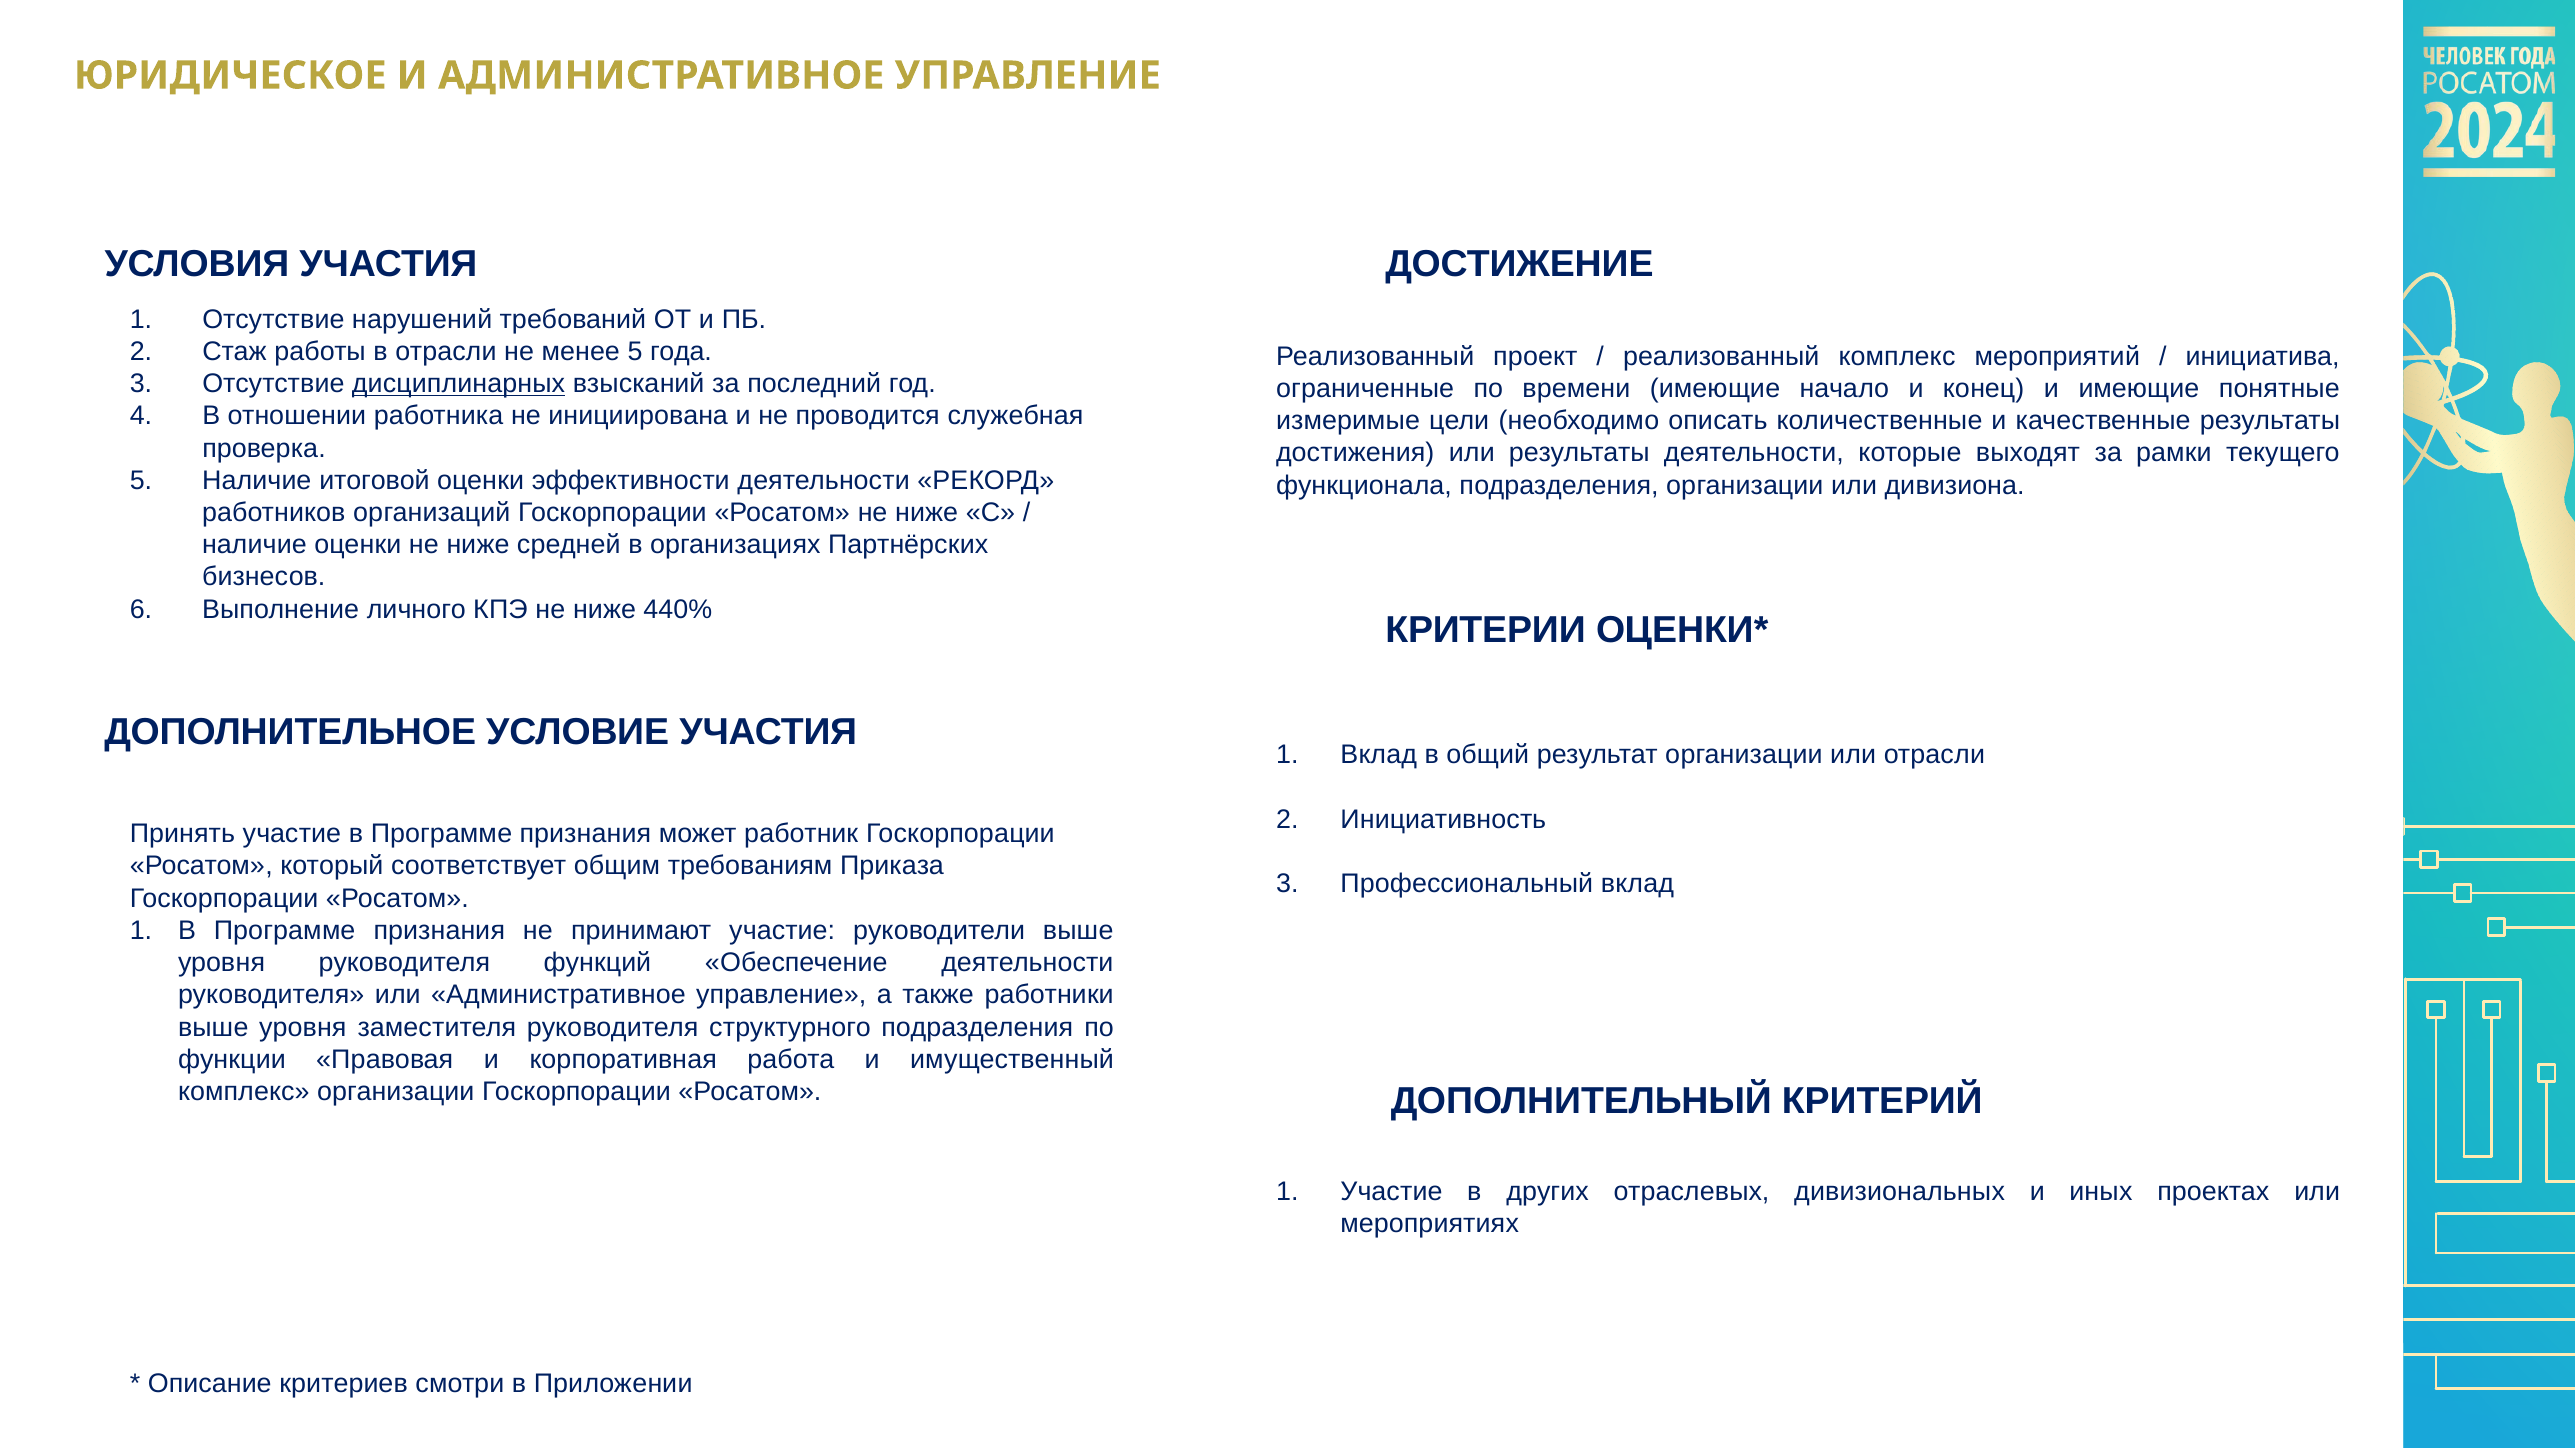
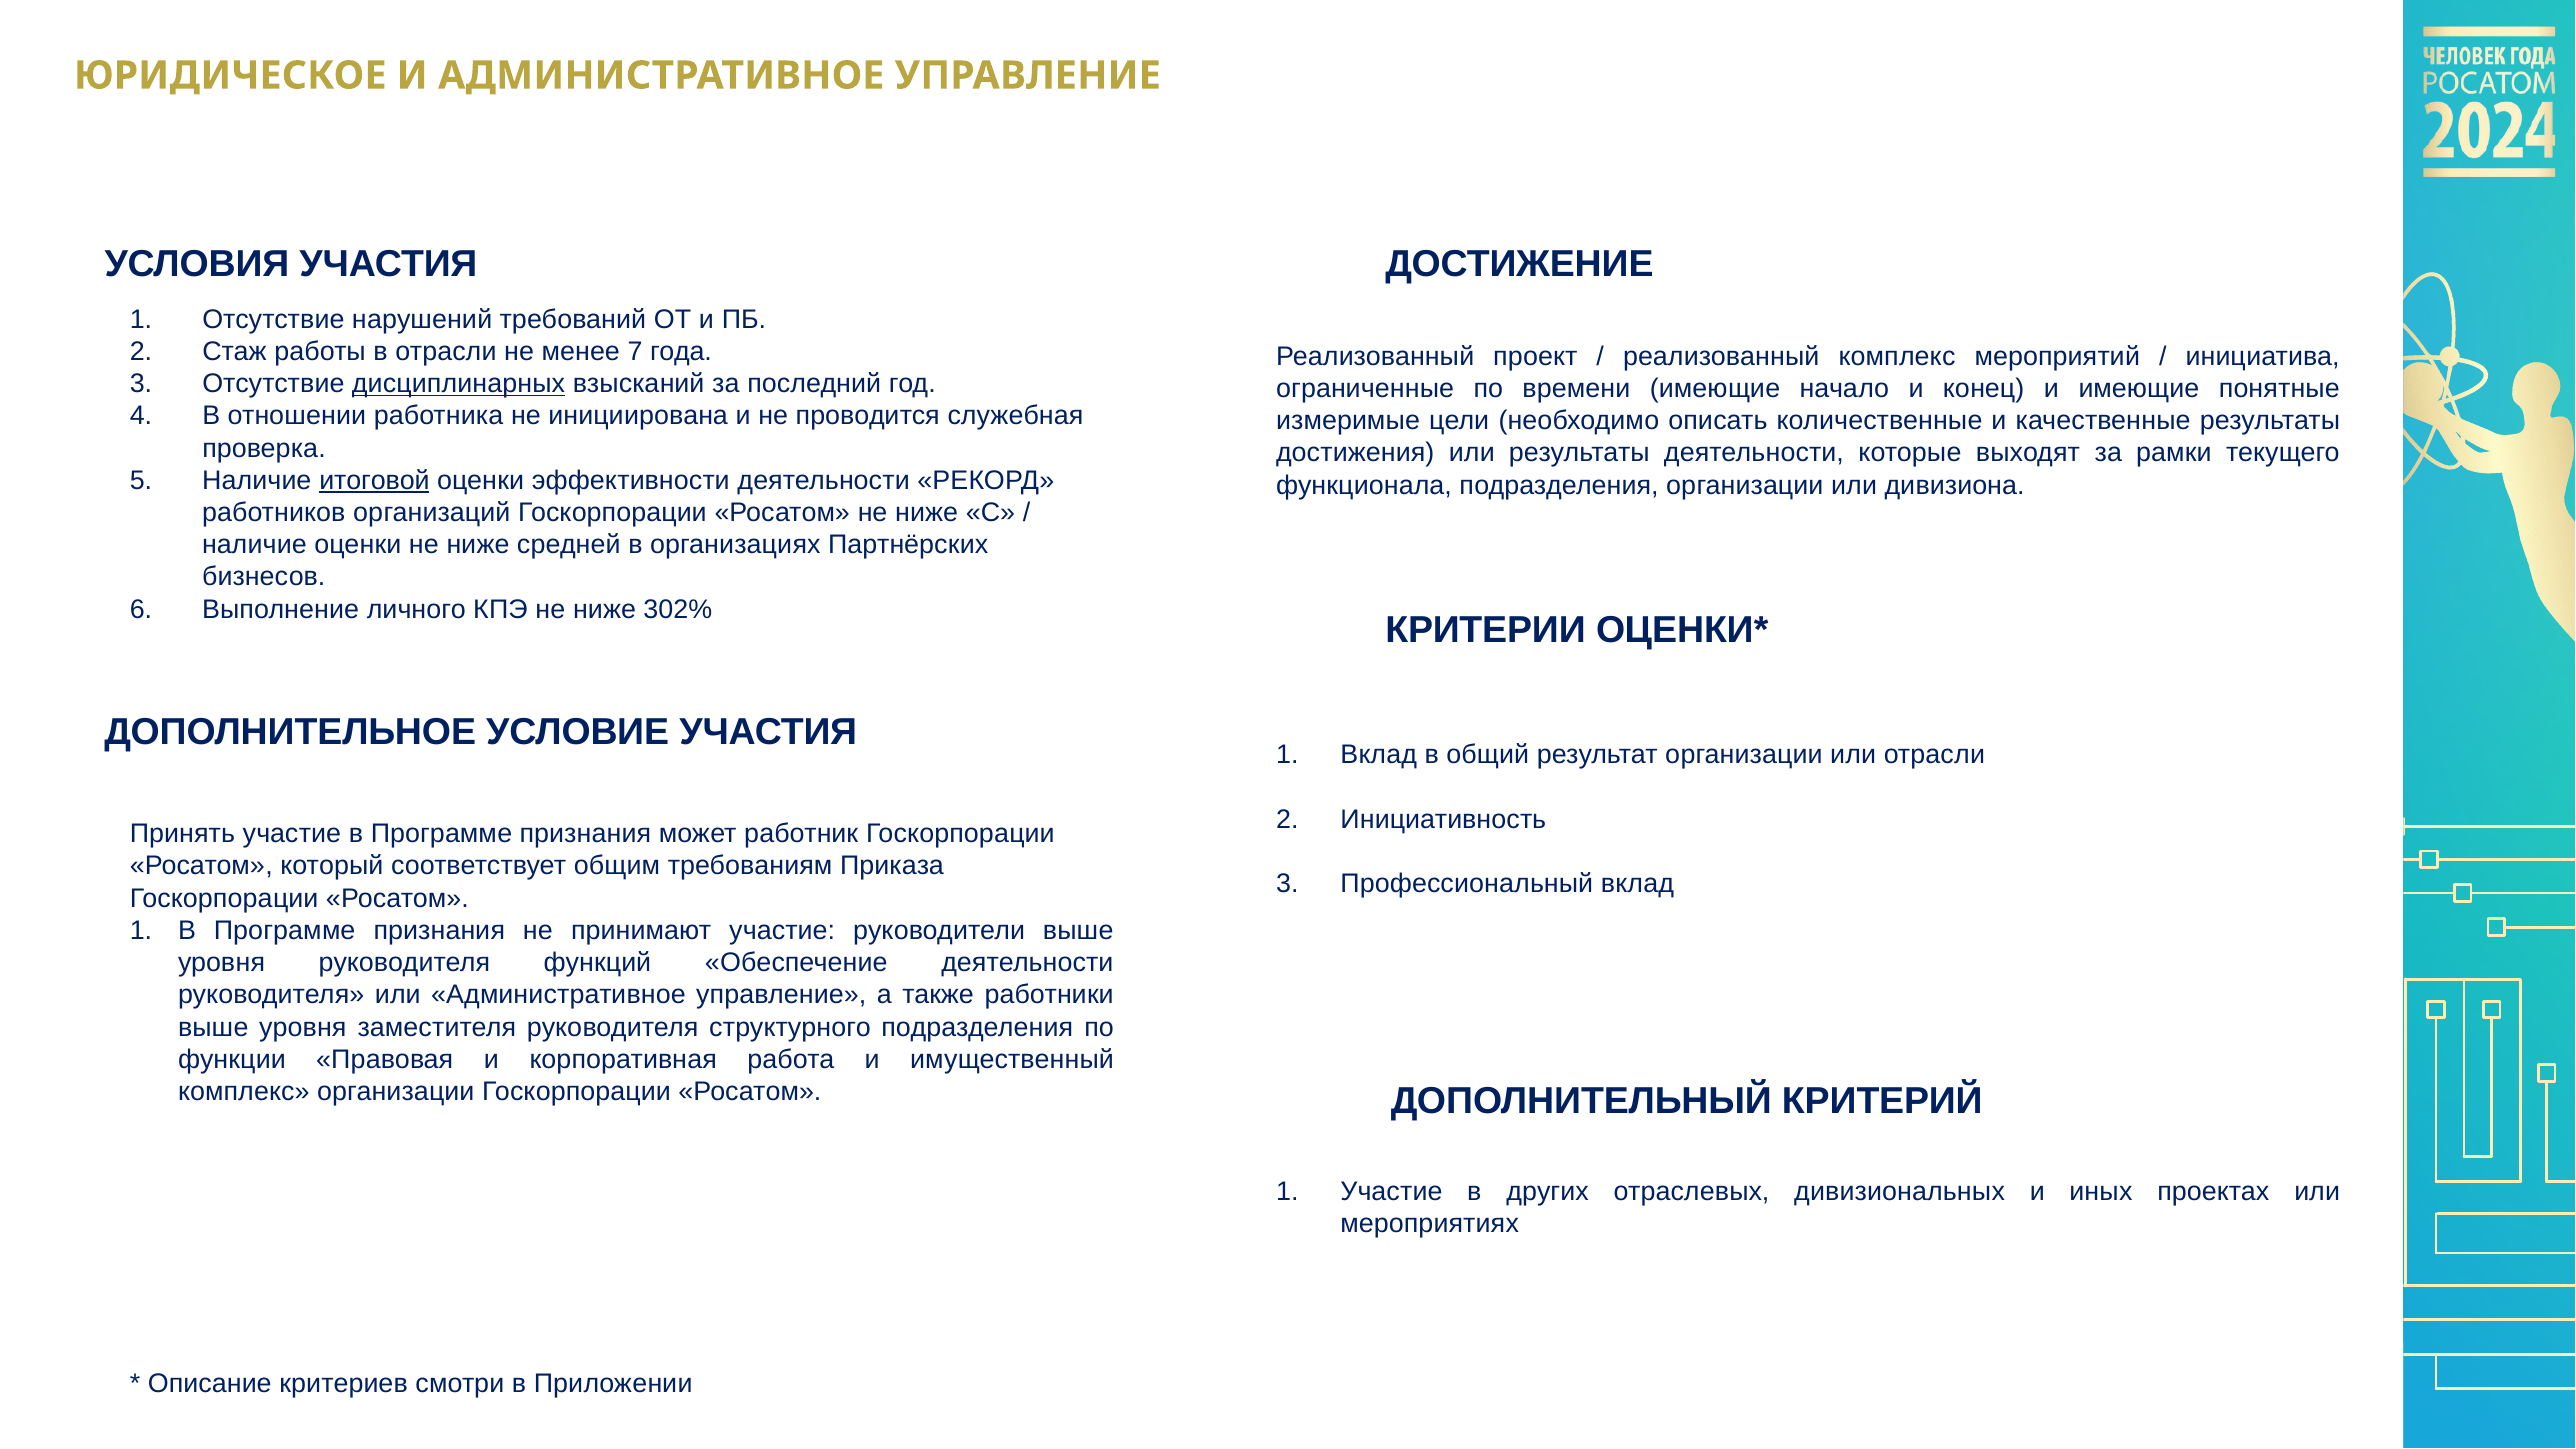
менее 5: 5 -> 7 (635, 352)
итоговой underline: none -> present (374, 480)
440%: 440% -> 302% (678, 609)
